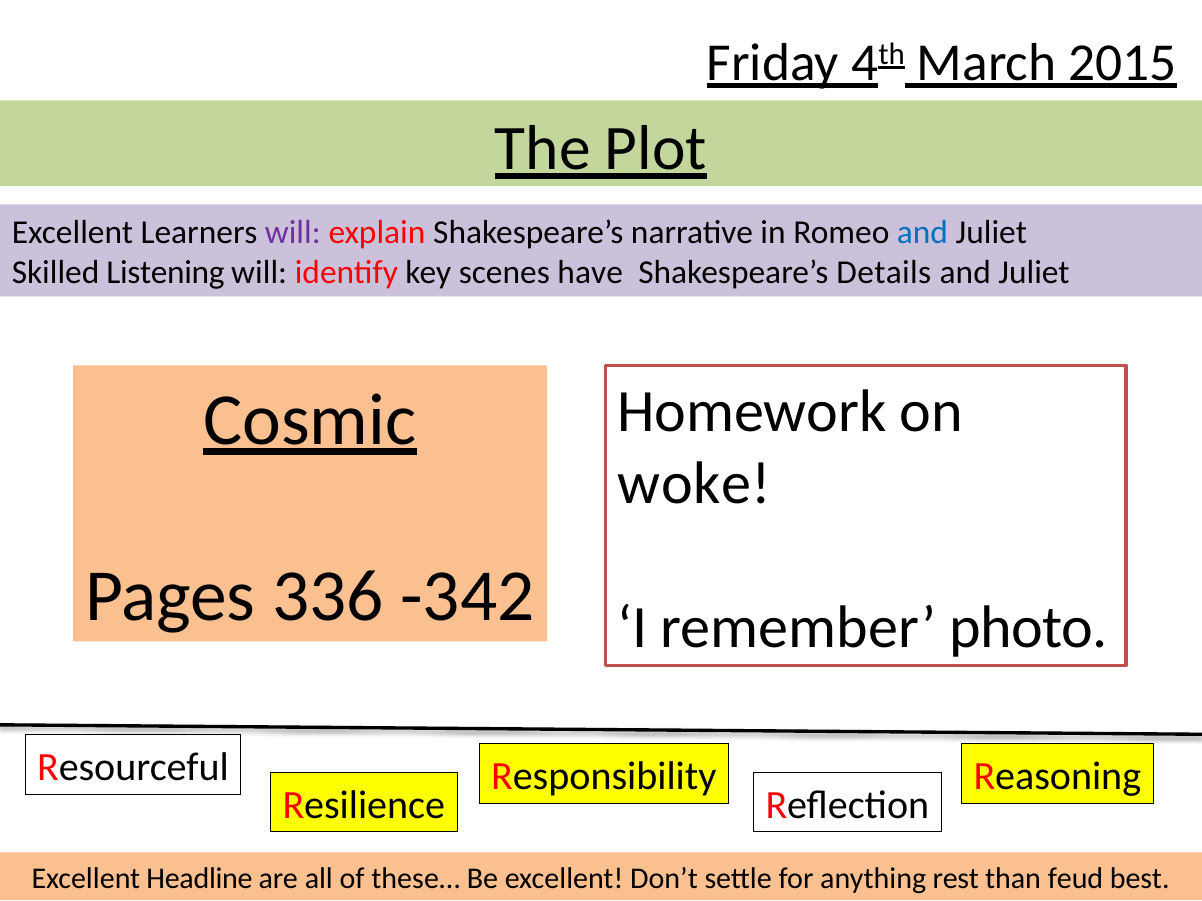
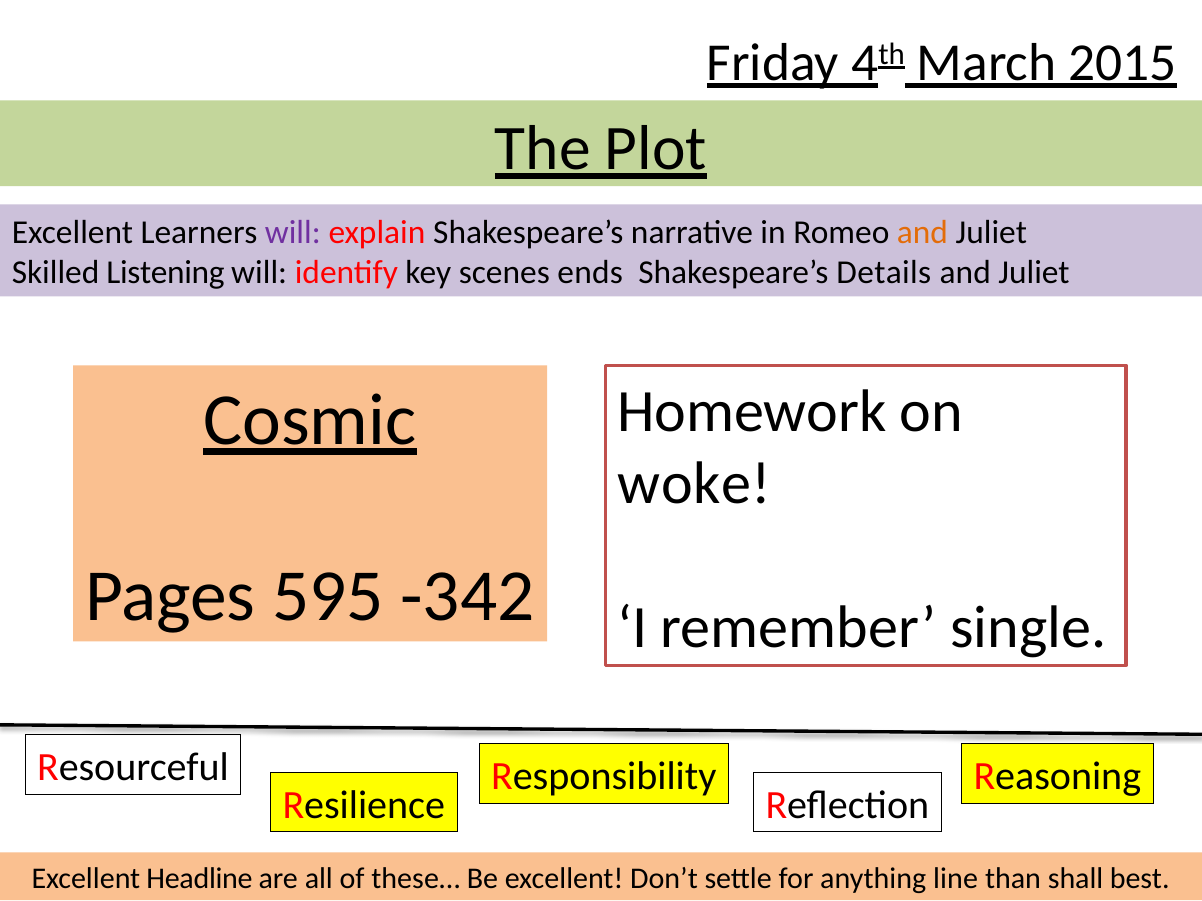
and colour: blue -> orange (922, 233)
have: have -> ends (590, 273)
336: 336 -> 595 (328, 597)
photo: photo -> single (1028, 628)
rest: rest -> line (956, 879)
feud: feud -> shall (1076, 879)
